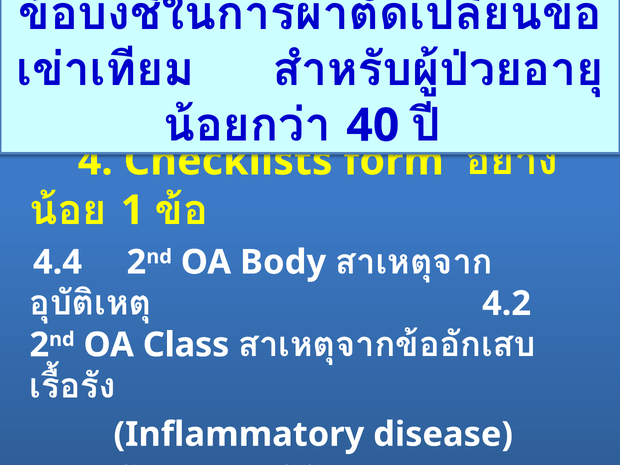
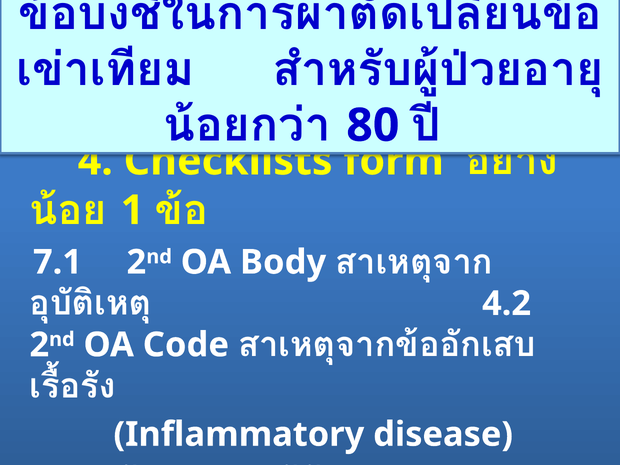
40: 40 -> 80 (373, 126)
4.4: 4.4 -> 7.1 (57, 262)
Class: Class -> Code (186, 345)
